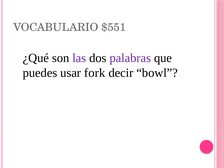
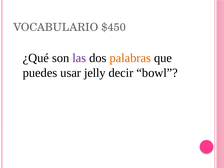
$551: $551 -> $450 (114, 27)
palabras colour: purple -> orange (130, 58)
fork: fork -> jelly (95, 73)
